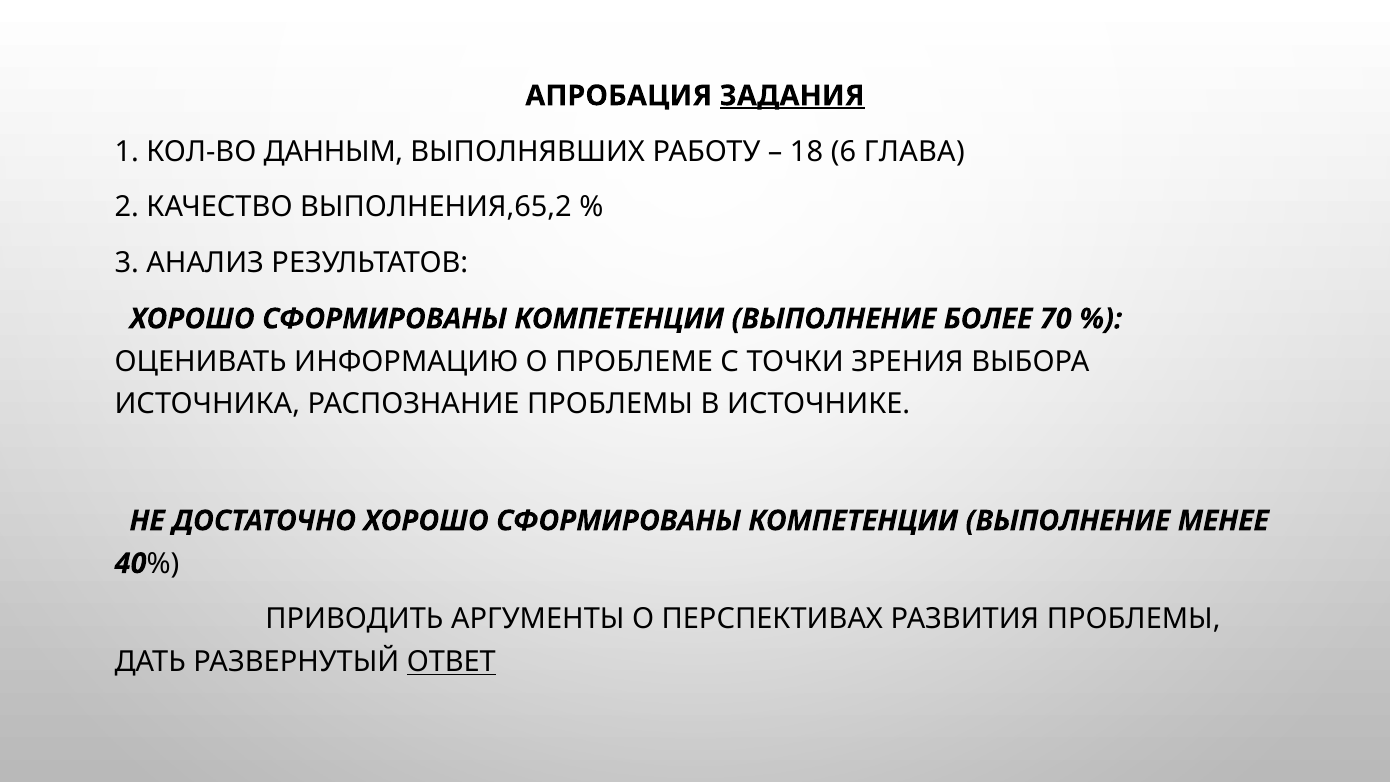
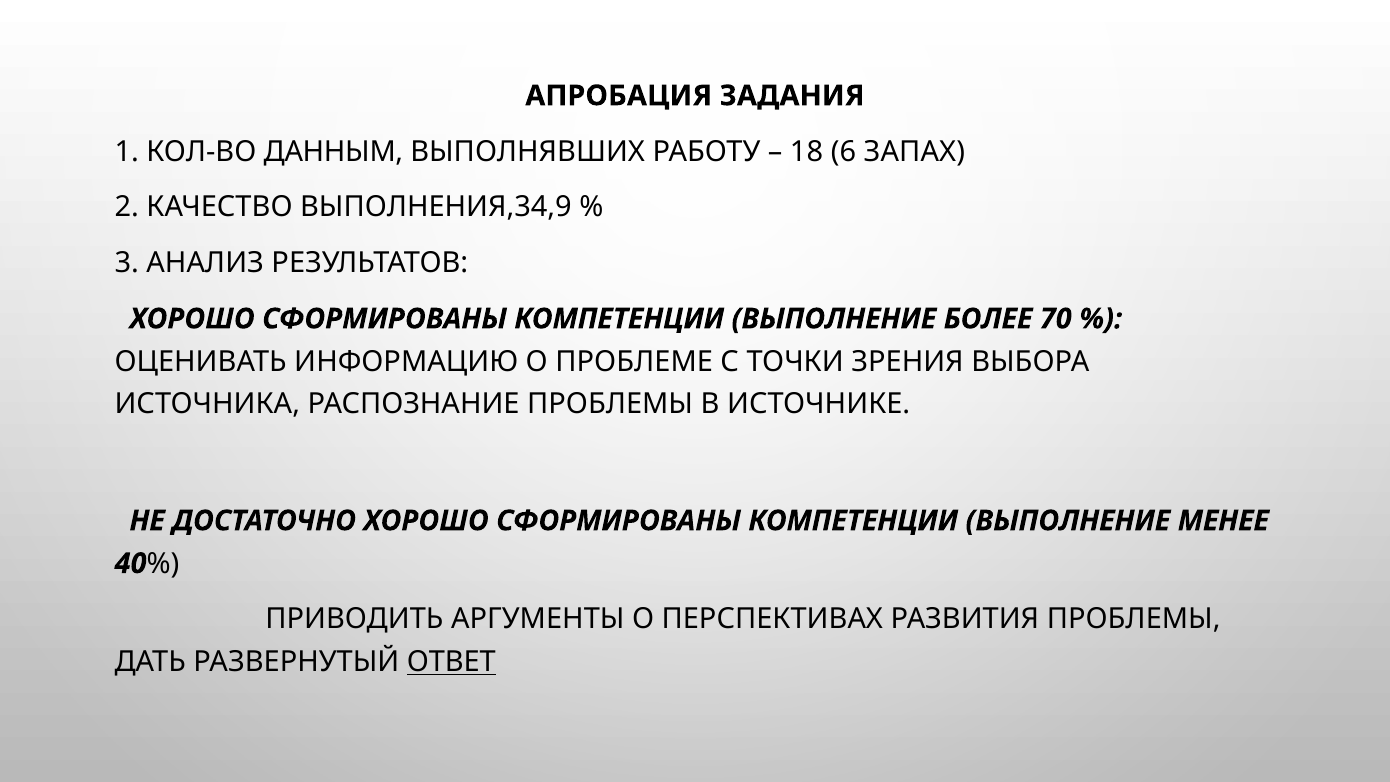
ЗАДАНИЯ underline: present -> none (792, 96)
ГЛАВА: ГЛАВА -> ЗАПАХ (914, 151)
ВЫПОЛНЕНИЯ,65,2: ВЫПОЛНЕНИЯ,65,2 -> ВЫПОЛНЕНИЯ,34,9 (436, 207)
